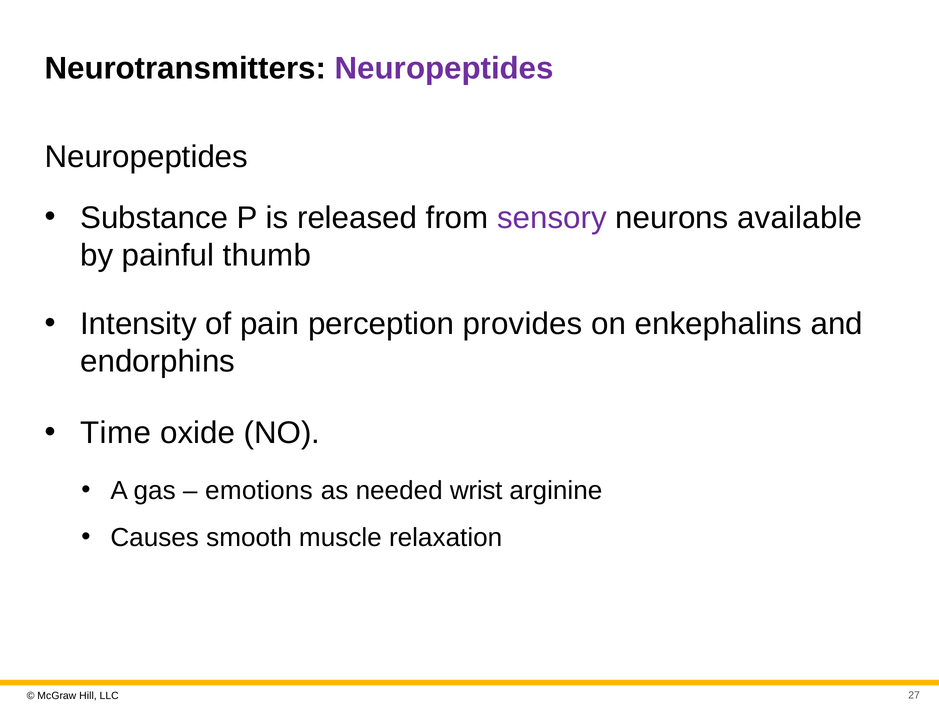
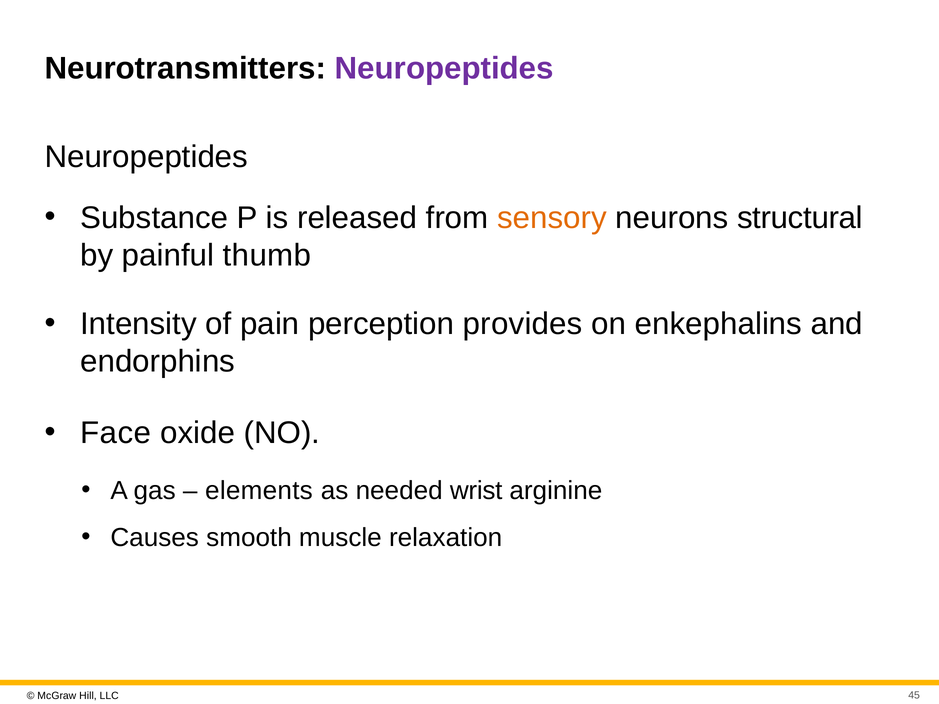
sensory colour: purple -> orange (552, 218)
available: available -> structural (800, 218)
Time: Time -> Face (116, 433)
emotions: emotions -> elements (259, 491)
27: 27 -> 45 (914, 695)
